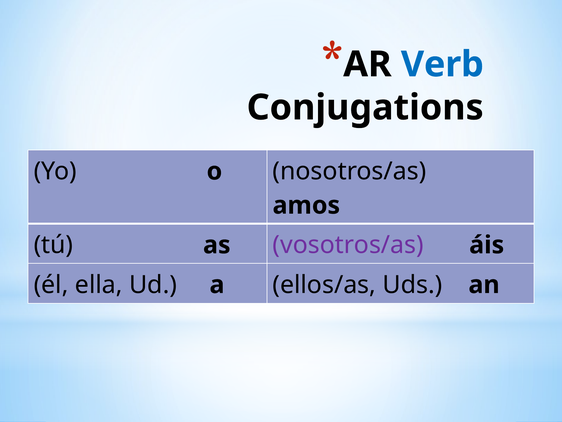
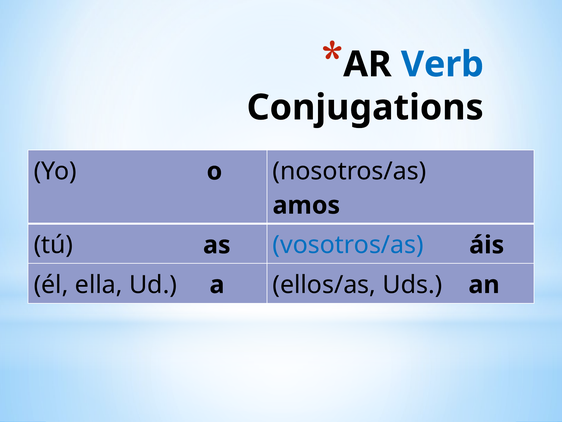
vosotros/as colour: purple -> blue (348, 245)
